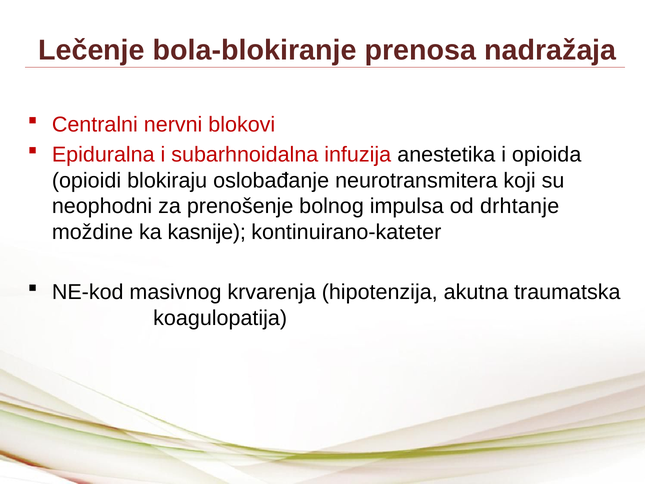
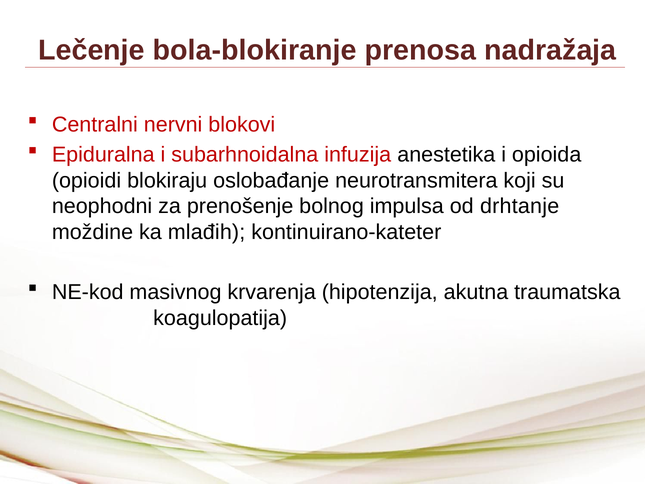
kasnije: kasnije -> mlađih (207, 232)
